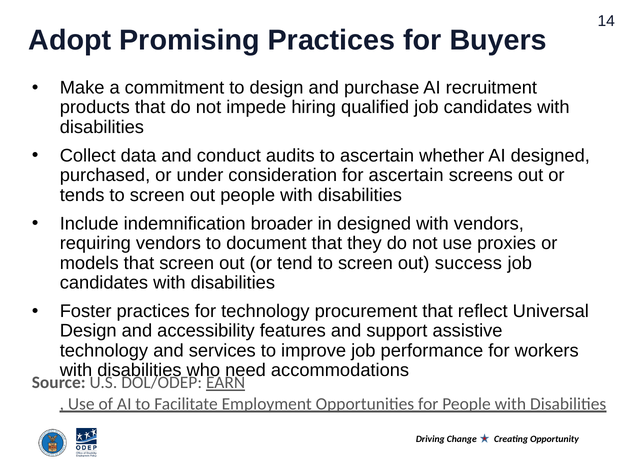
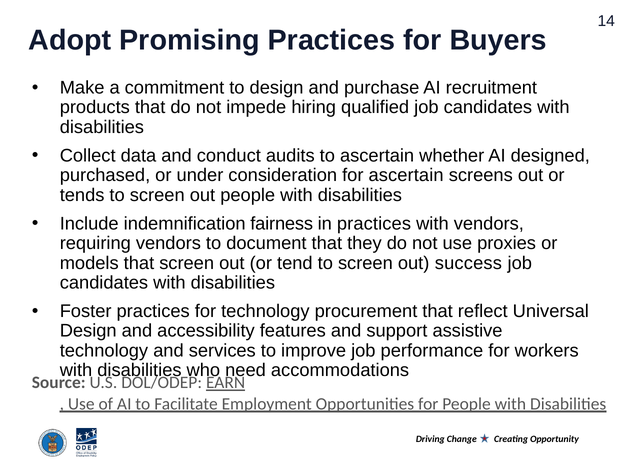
broader: broader -> fairness (282, 224)
in designed: designed -> practices (374, 224)
